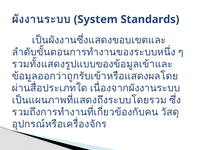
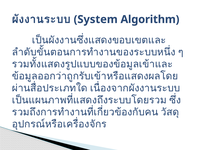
Standards: Standards -> Algorithm (150, 19)
